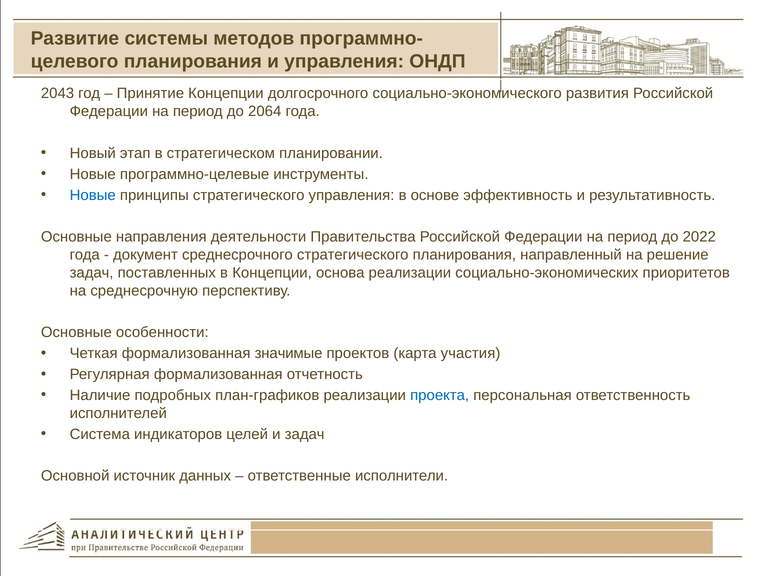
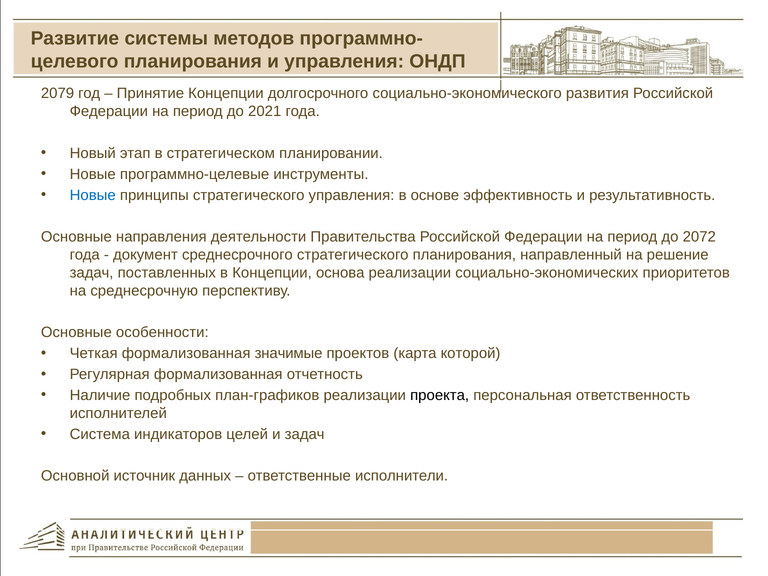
2043: 2043 -> 2079 (57, 93)
2064: 2064 -> 2021 (265, 111)
2022: 2022 -> 2072 (699, 237)
участия: участия -> которой (471, 353)
проекта colour: blue -> black (440, 395)
